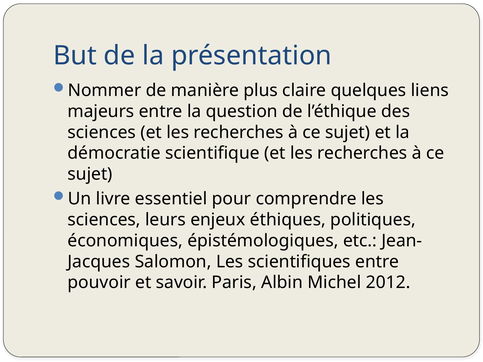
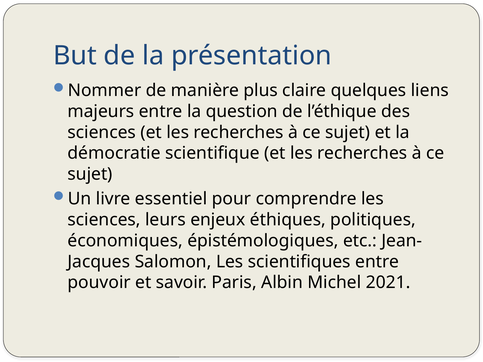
2012: 2012 -> 2021 (388, 283)
